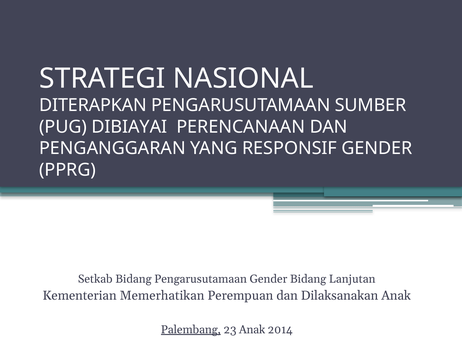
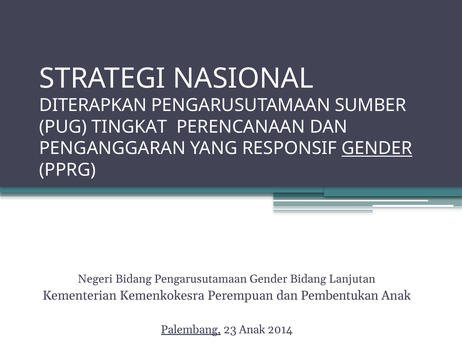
DIBIAYAI: DIBIAYAI -> TINGKAT (129, 127)
GENDER underline: none -> present (377, 149)
Setkab: Setkab -> Negeri (95, 280)
Memerhatikan: Memerhatikan -> Kemenkokesra (162, 296)
Dilaksanakan: Dilaksanakan -> Pembentukan (340, 296)
